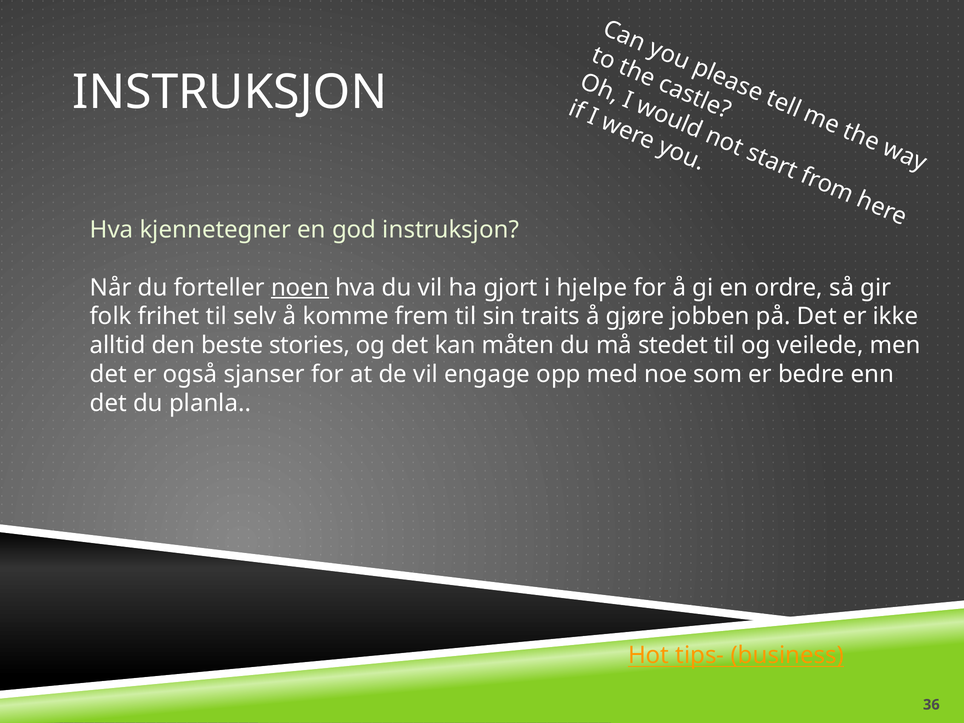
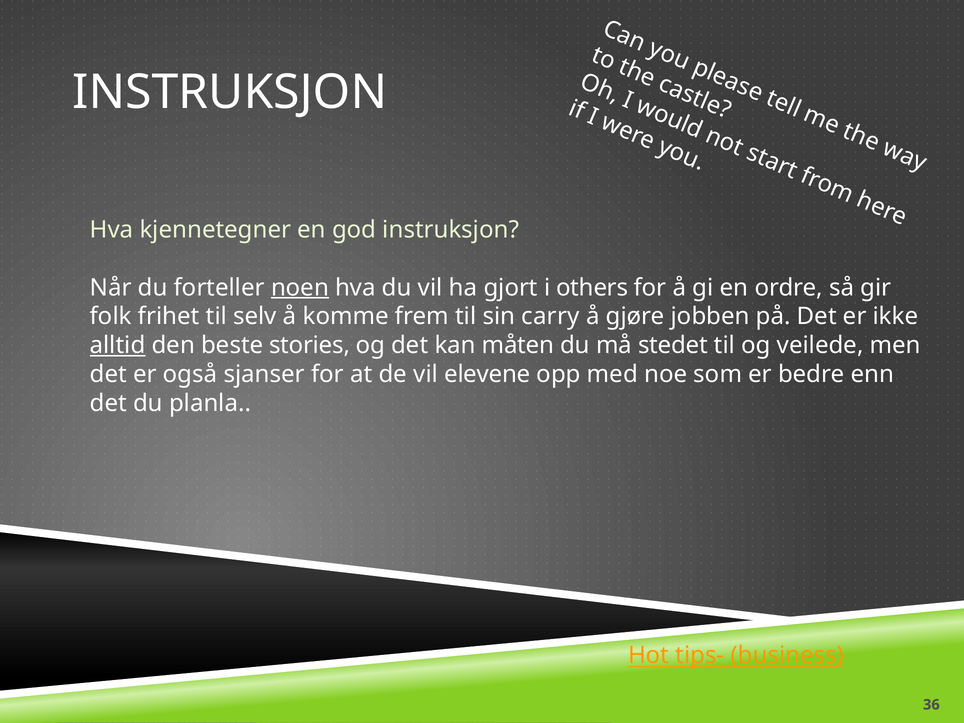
hjelpe: hjelpe -> others (592, 288)
traits: traits -> carry (550, 316)
alltid underline: none -> present (118, 345)
engage: engage -> elevene (487, 374)
